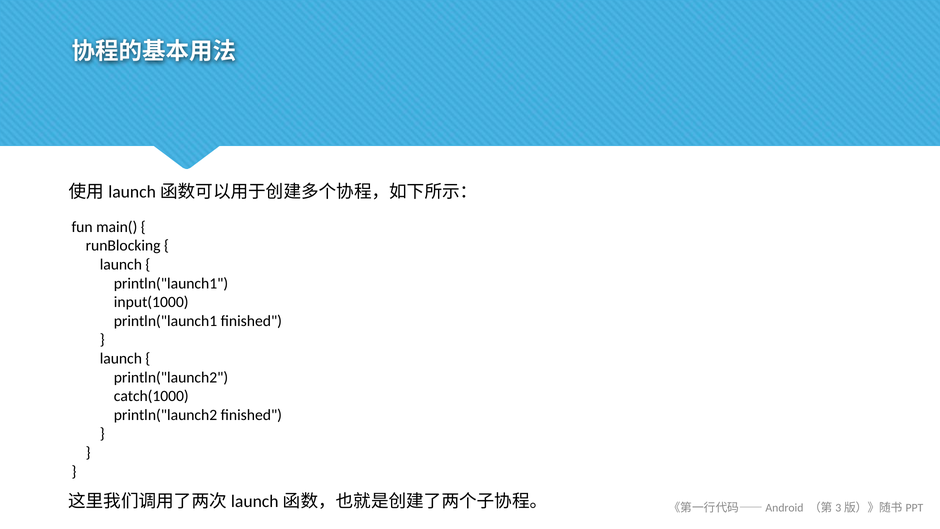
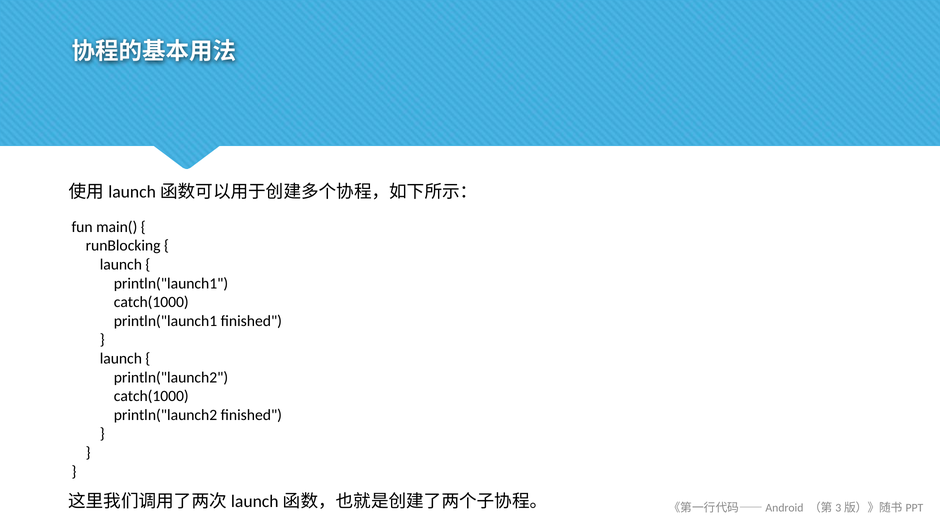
input(1000: input(1000 -> catch(1000 (151, 302)
